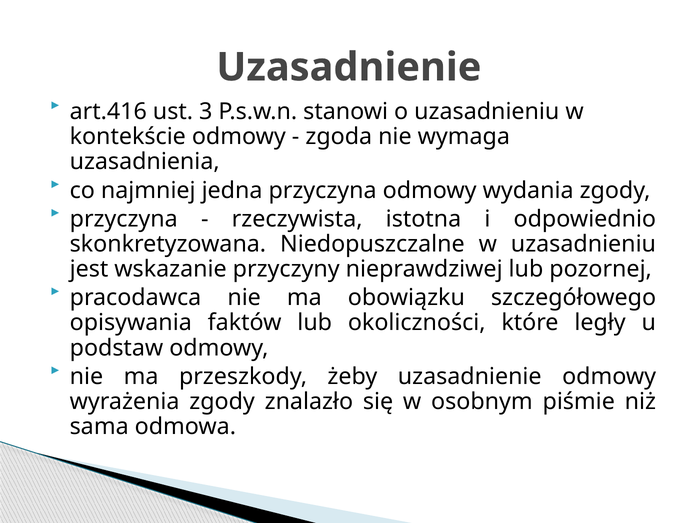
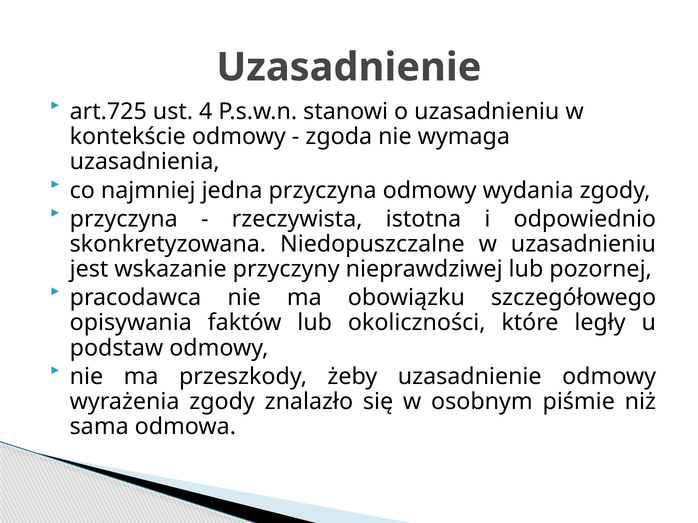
art.416: art.416 -> art.725 (108, 112)
3: 3 -> 4 (206, 112)
